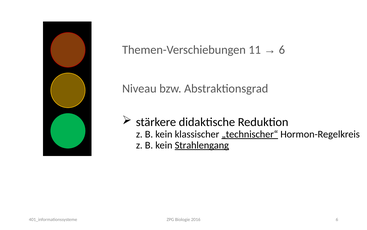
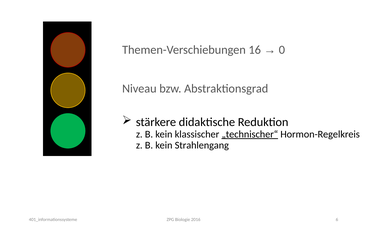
11: 11 -> 16 (255, 50)
6: 6 -> 0 (282, 50)
Strahlengang underline: present -> none (202, 145)
